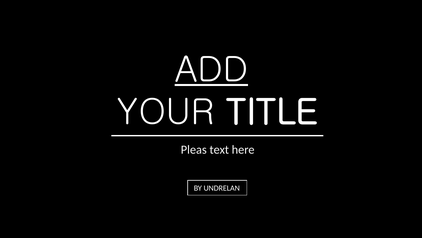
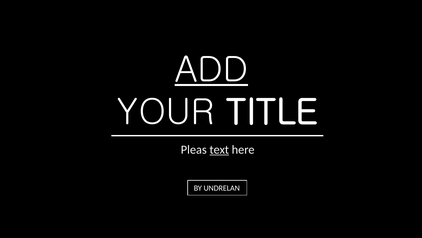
text underline: none -> present (219, 149)
